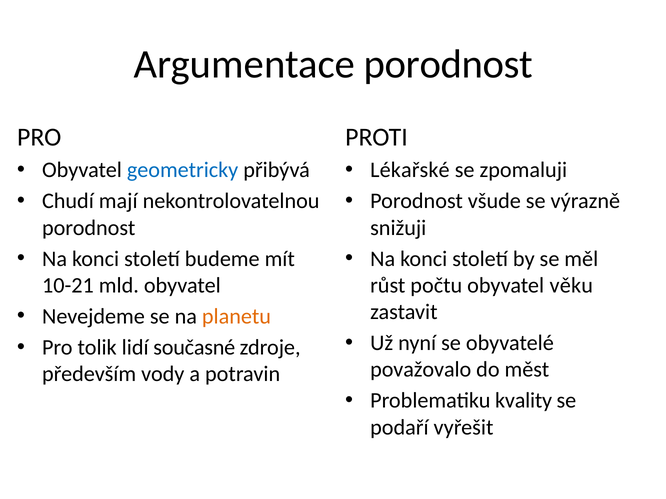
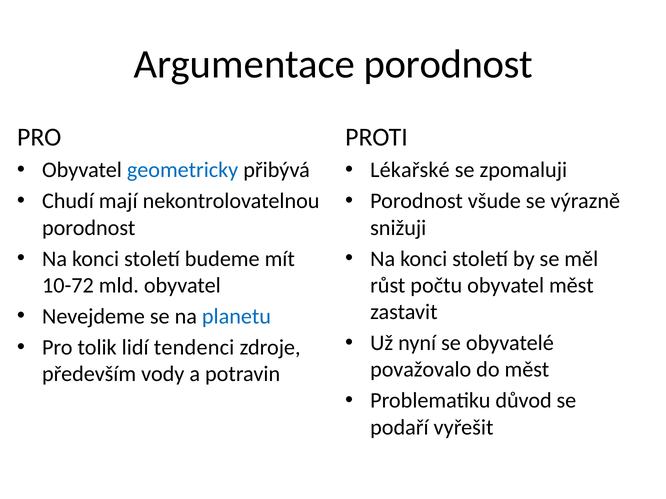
10-21: 10-21 -> 10-72 (68, 286)
obyvatel věku: věku -> měst (571, 286)
planetu colour: orange -> blue (236, 317)
současné: současné -> tendenci (194, 348)
kvality: kvality -> důvod (524, 401)
